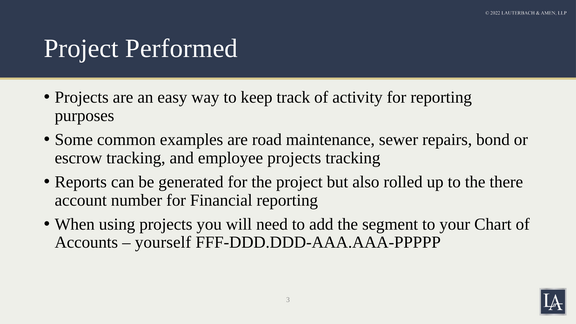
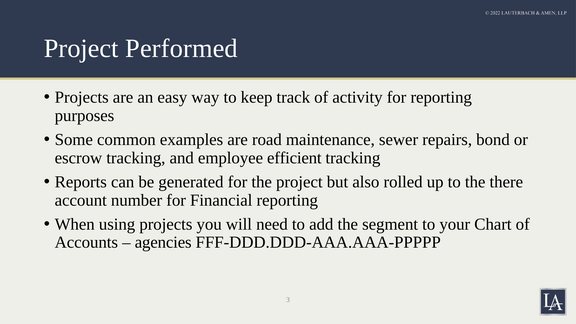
employee projects: projects -> efficient (294, 158)
yourself: yourself -> agencies (163, 242)
